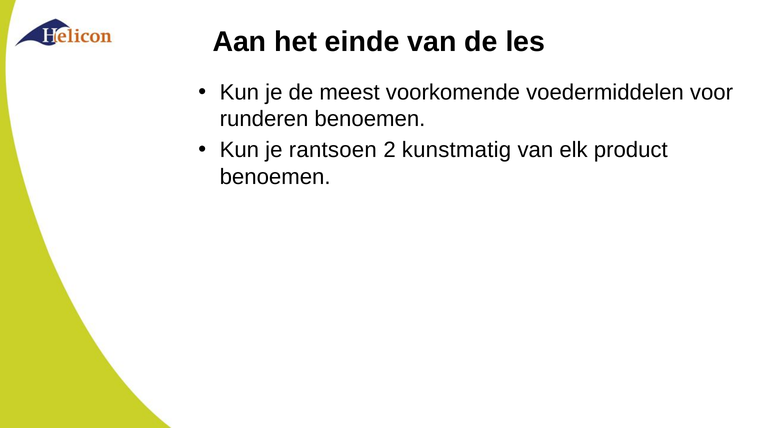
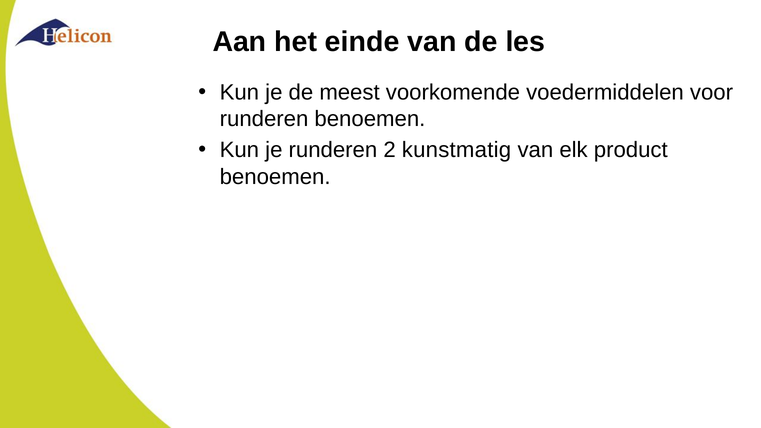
je rantsoen: rantsoen -> runderen (333, 150)
